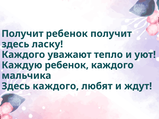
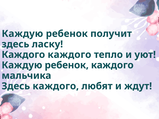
Получит: Получит -> Каждую (22, 34)
Каждого уважают: уважают -> каждого (69, 55)
